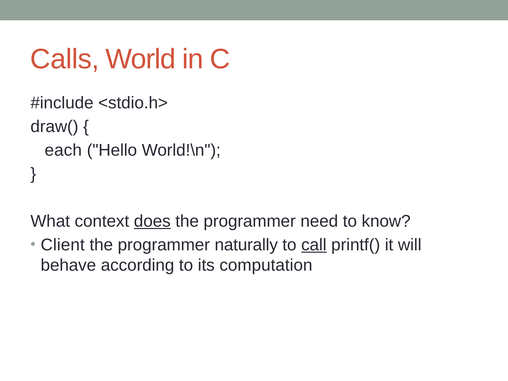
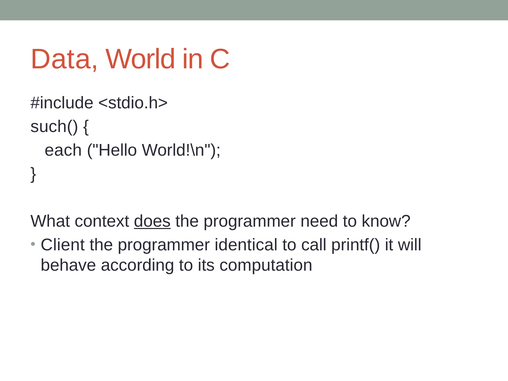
Calls: Calls -> Data (65, 59)
draw(: draw( -> such( (54, 126)
naturally: naturally -> identical (246, 245)
call underline: present -> none (314, 245)
